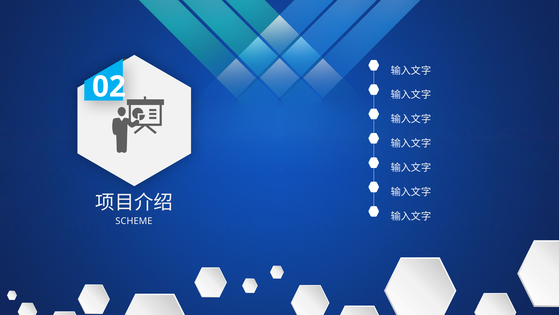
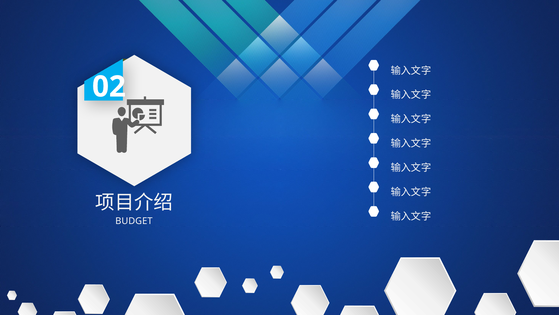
SCHEME: SCHEME -> BUDGET (134, 221)
